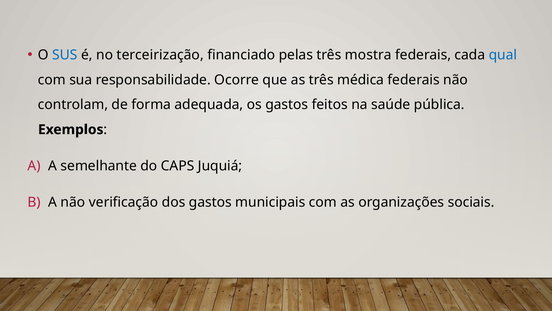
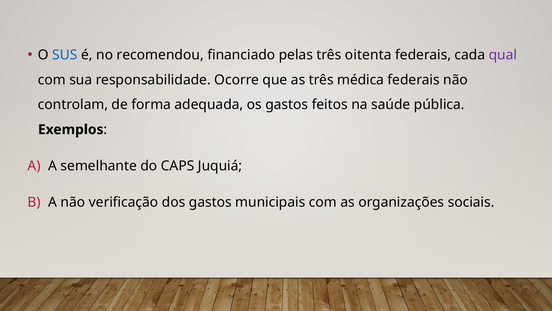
terceirização: terceirização -> recomendou (160, 55)
mostra: mostra -> oitenta (368, 55)
qual colour: blue -> purple (503, 55)
